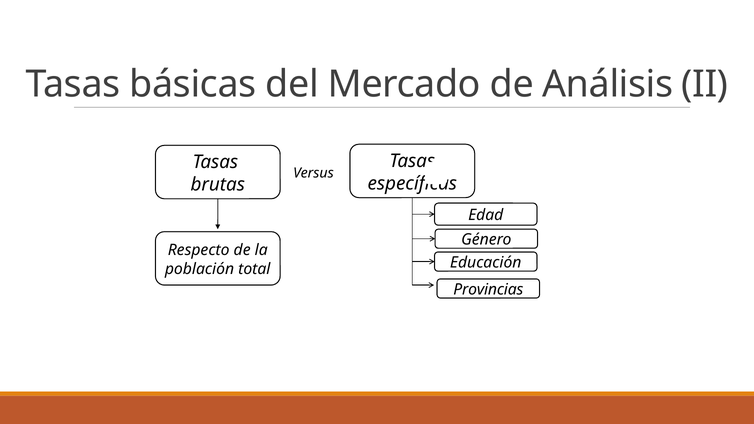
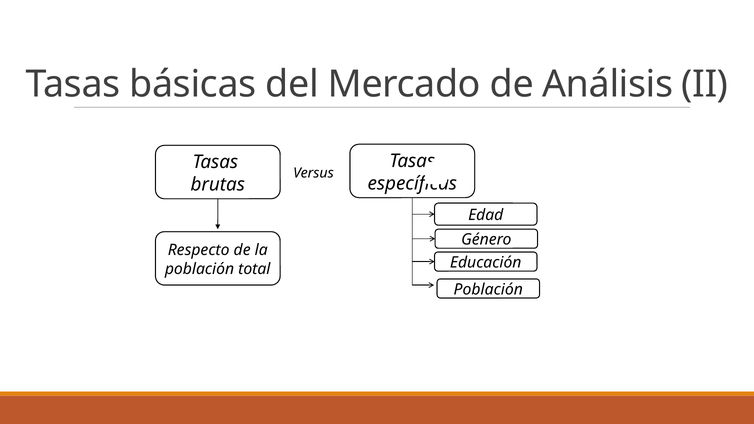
Provincias: Provincias -> Población (488, 290)
